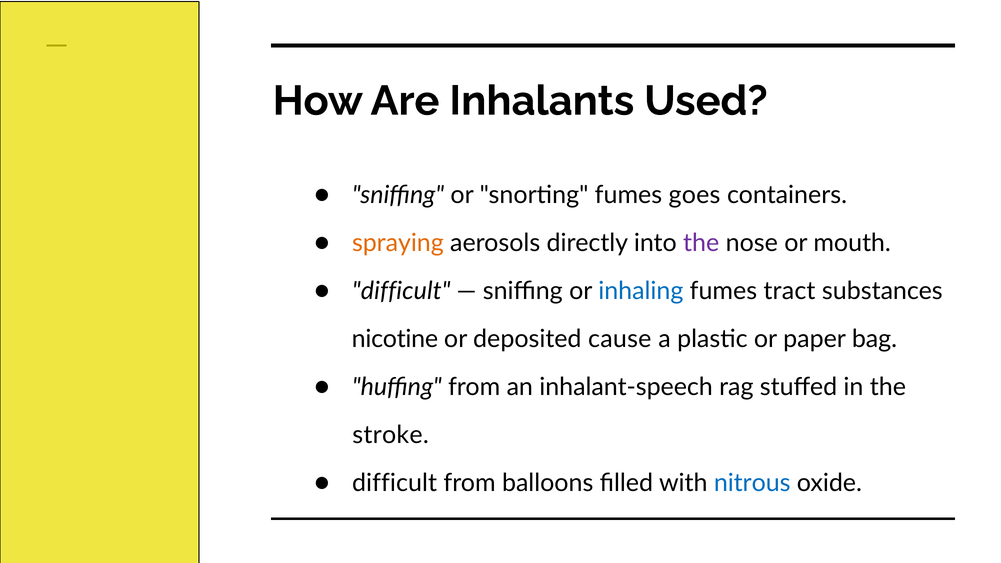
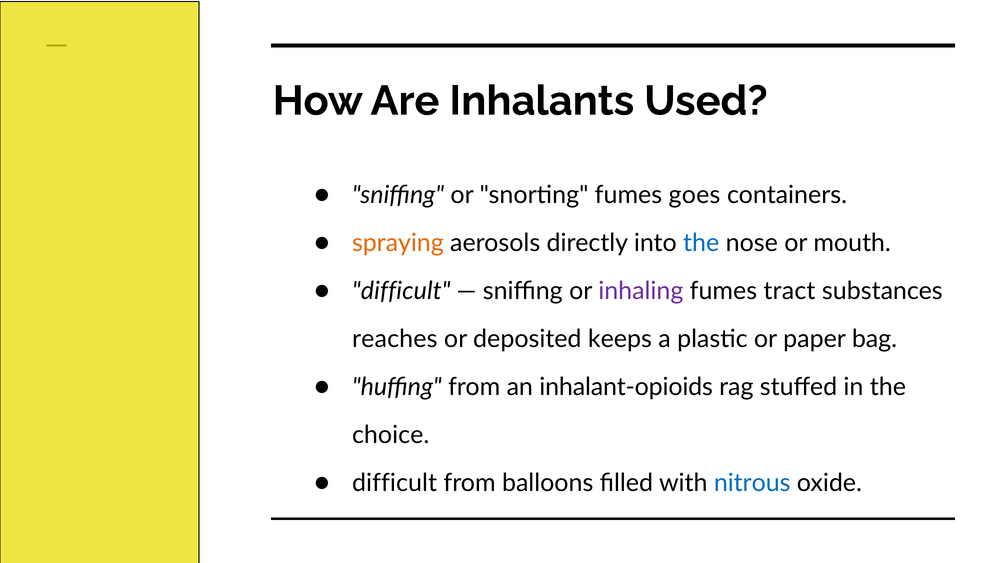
the colour: purple -> blue (701, 243)
inhaling colour: blue -> purple (641, 291)
nicotine: nicotine -> reaches (395, 339)
cause: cause -> keeps (620, 339)
inhalant-speech: inhalant-speech -> inhalant-opioids (626, 387)
stroke: stroke -> choice (391, 435)
